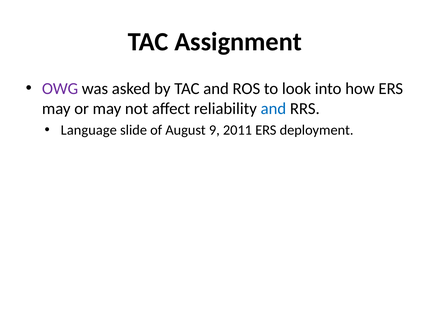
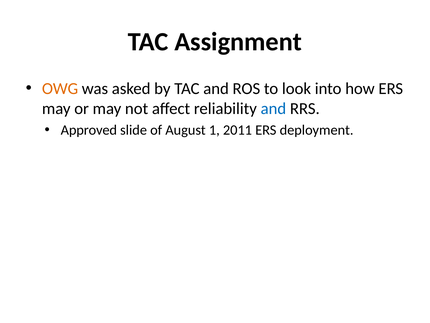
OWG colour: purple -> orange (60, 89)
Language: Language -> Approved (89, 130)
9: 9 -> 1 (214, 130)
